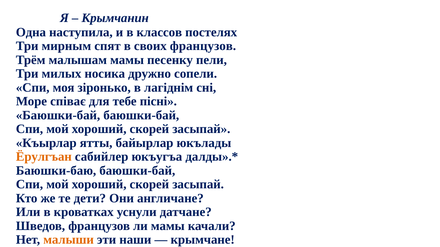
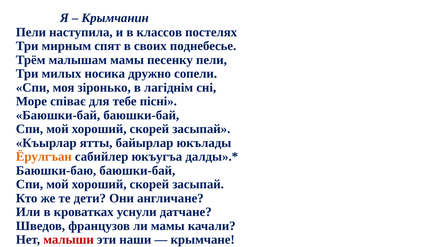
Одна: Одна -> Пели (31, 32)
своих французов: французов -> поднебесье (203, 46)
малыши colour: orange -> red (69, 240)
